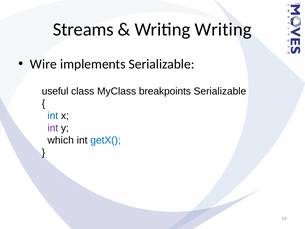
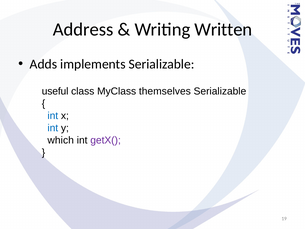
Streams: Streams -> Address (83, 30)
Writing Writing: Writing -> Written (223, 30)
Wire: Wire -> Adds (43, 64)
breakpoints: breakpoints -> themselves (165, 91)
int colour: purple -> blue (53, 128)
getX( colour: blue -> purple (106, 140)
